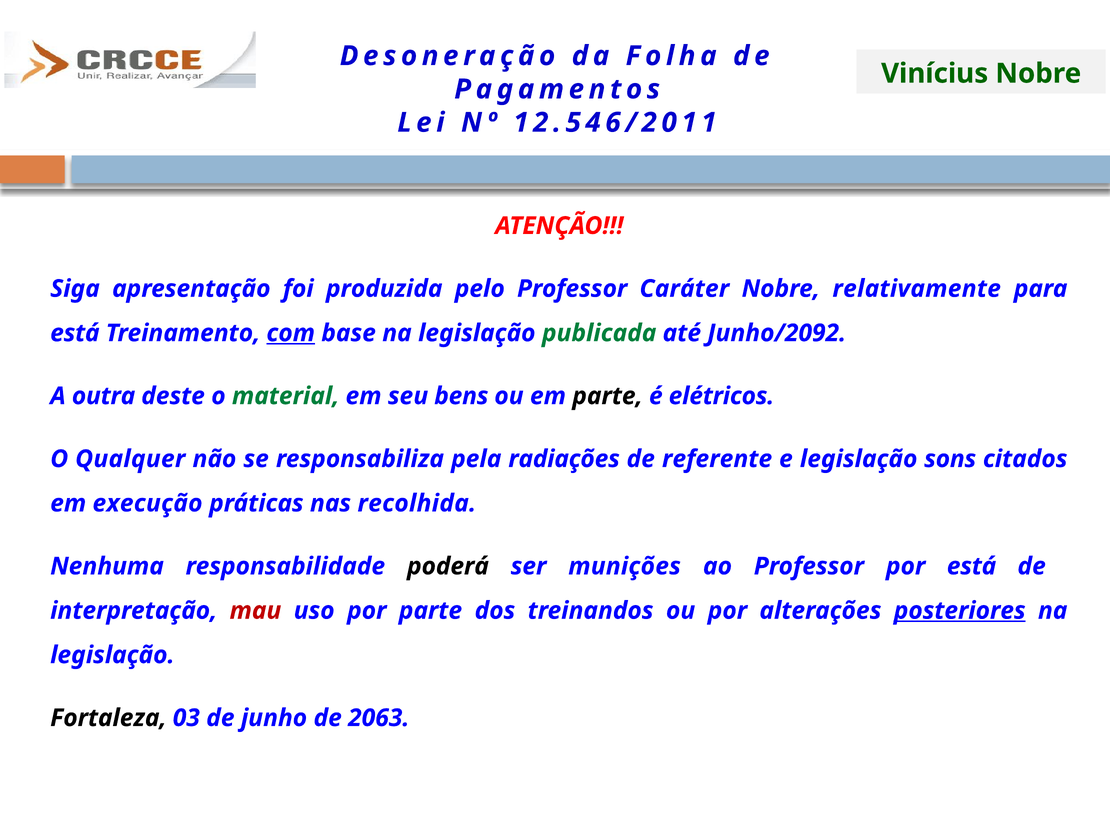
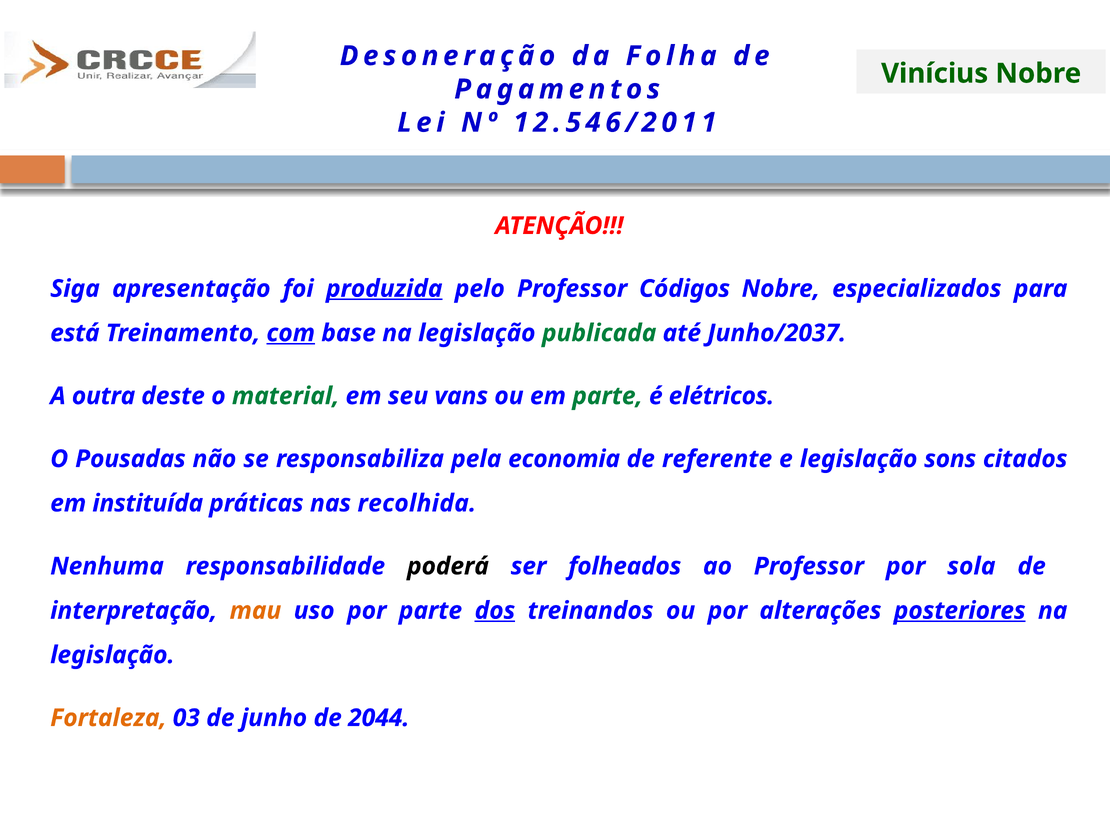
produzida underline: none -> present (384, 289)
Caráter: Caráter -> Códigos (685, 289)
relativamente: relativamente -> especializados (917, 289)
Junho/2092: Junho/2092 -> Junho/2037 (777, 333)
bens: bens -> vans (461, 396)
parte colour: black -> green (607, 396)
Qualquer: Qualquer -> Pousadas (130, 459)
radiações: radiações -> economia (564, 459)
execução: execução -> instituída (148, 503)
munições: munições -> folheados (625, 566)
por está: está -> sola (971, 566)
mau colour: red -> orange (255, 610)
dos underline: none -> present (495, 610)
Fortaleza colour: black -> orange (108, 718)
2063: 2063 -> 2044 (379, 718)
